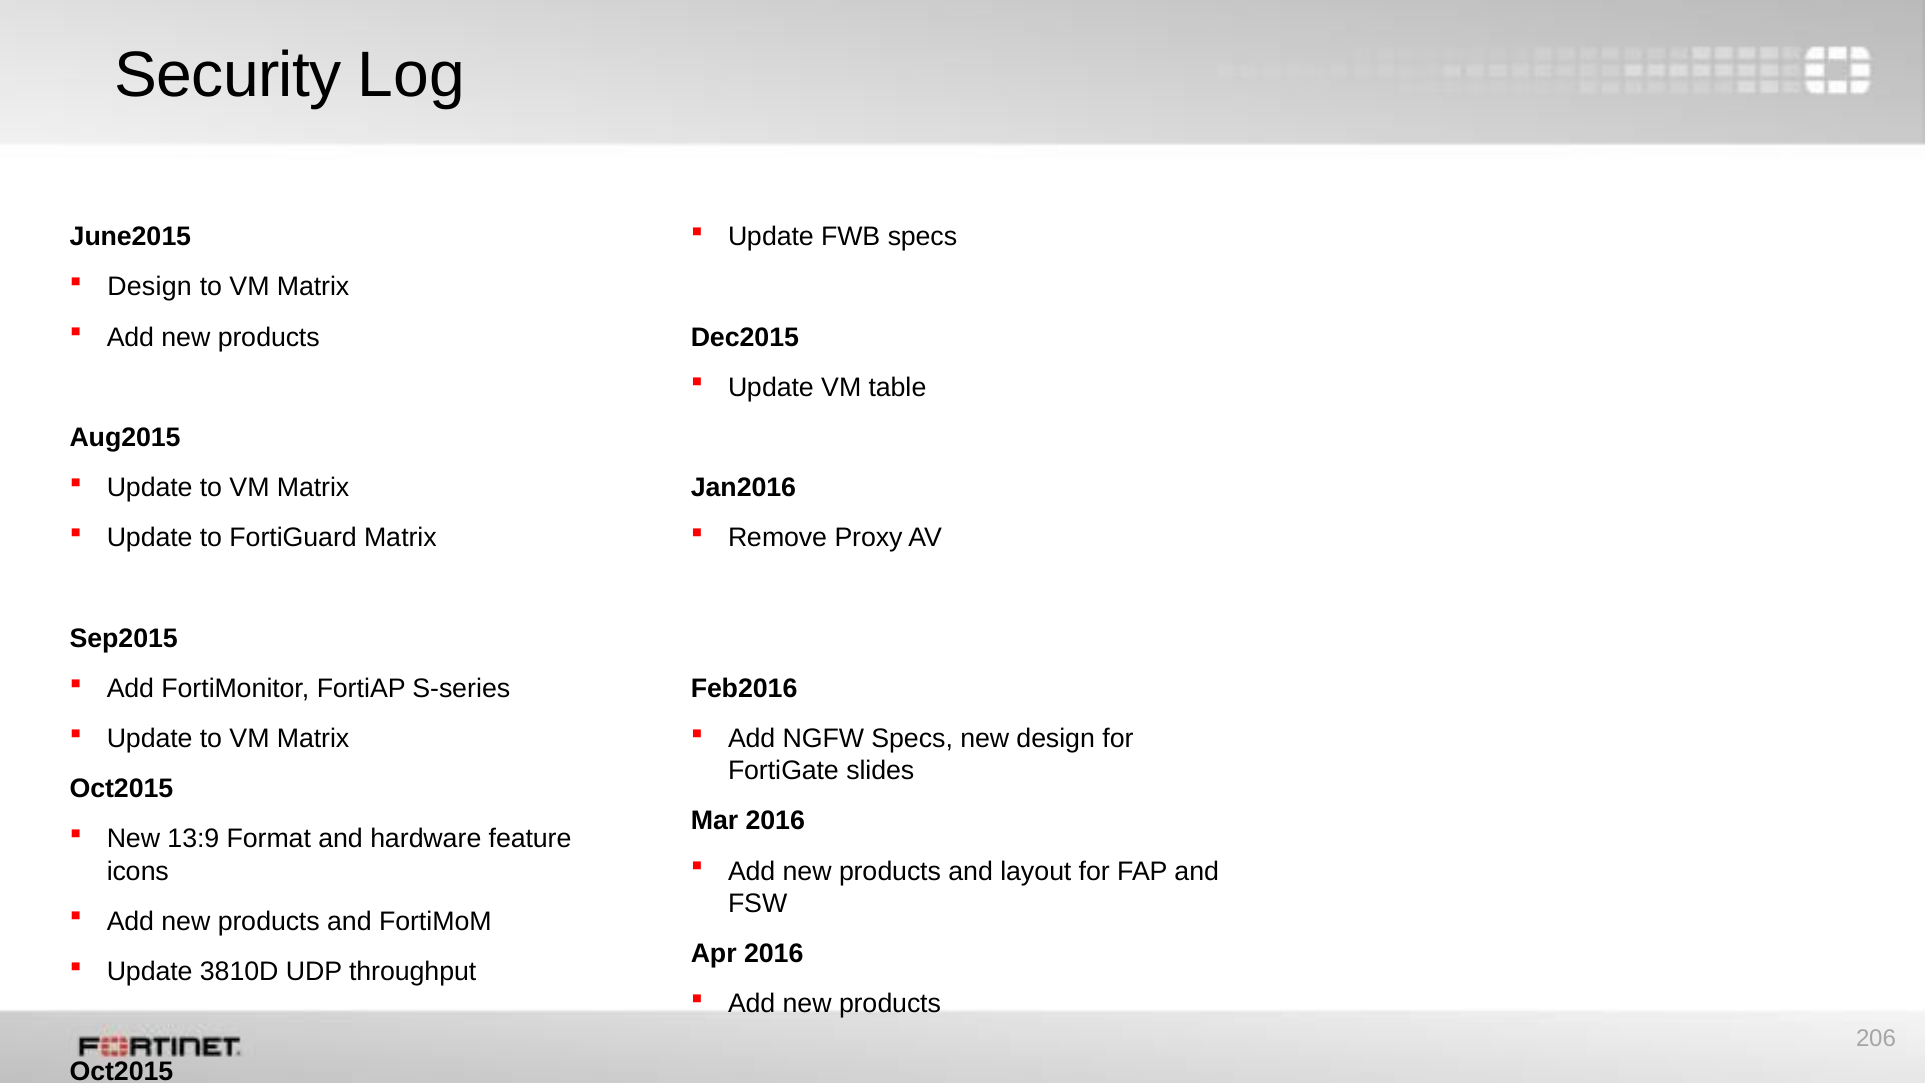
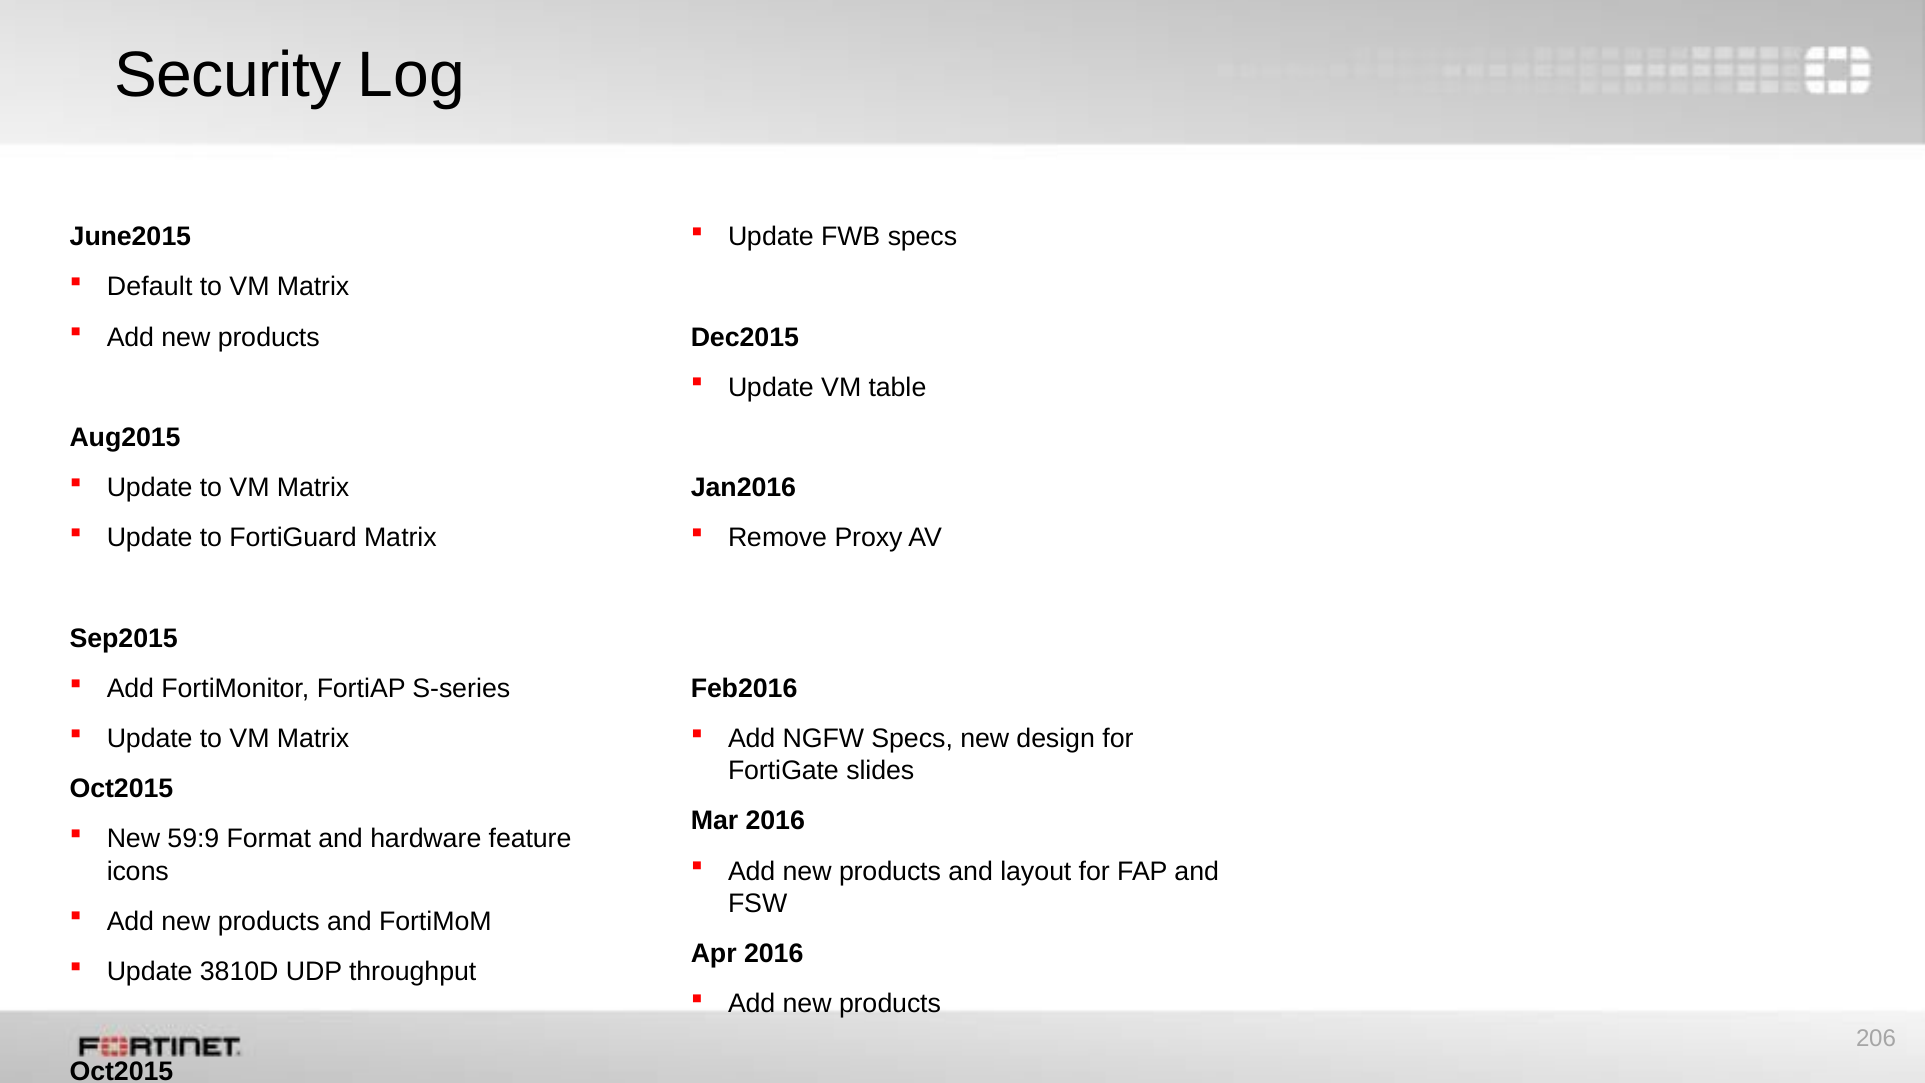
Design: Design -> Default (150, 287)
13:9: 13:9 -> 59:9 (193, 839)
